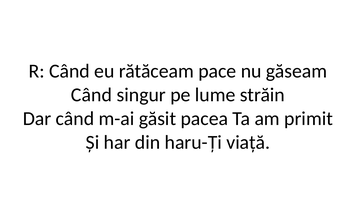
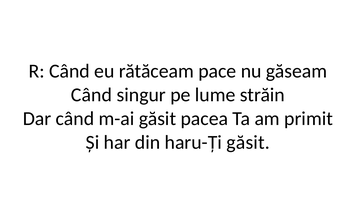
haru-Ți viață: viață -> găsit (248, 142)
